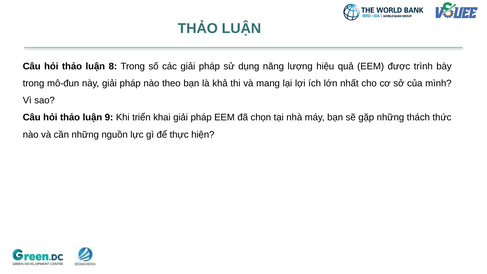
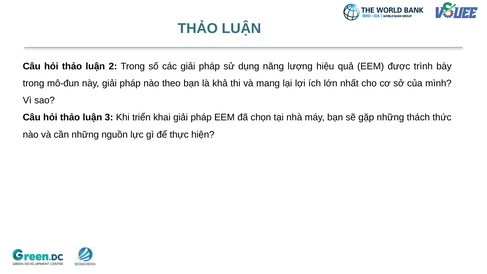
8: 8 -> 2 (113, 66)
9: 9 -> 3 (109, 117)
